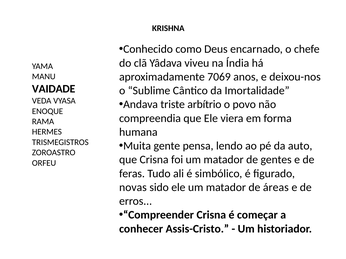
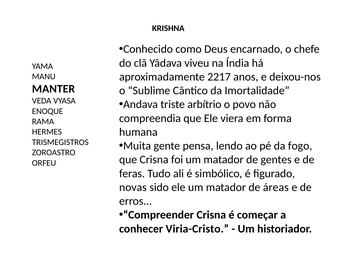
7069: 7069 -> 2217 (219, 77)
VAIDADE: VAIDADE -> MANTER (53, 89)
auto: auto -> fogo (300, 146)
Assis-Cristo: Assis-Cristo -> Viria-Cristo (197, 229)
